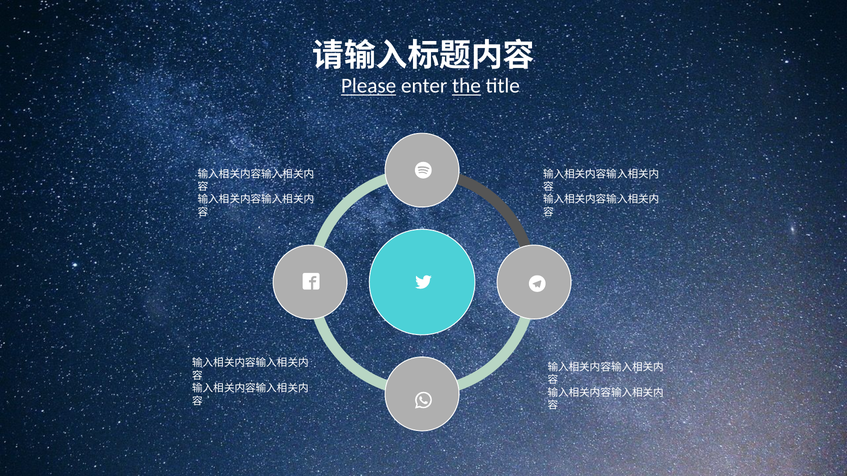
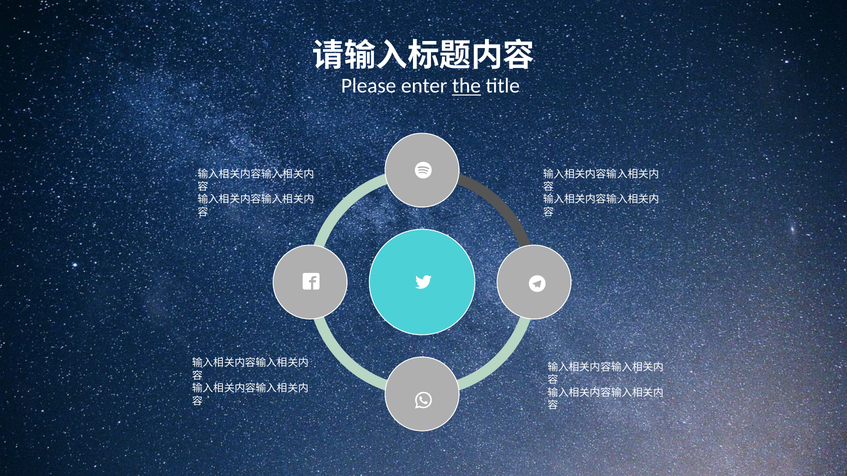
Please underline: present -> none (369, 86)
